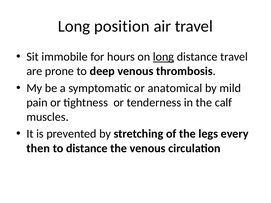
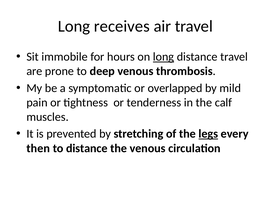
position: position -> receives (122, 26)
anatomical: anatomical -> overlapped (175, 88)
legs underline: none -> present (208, 134)
